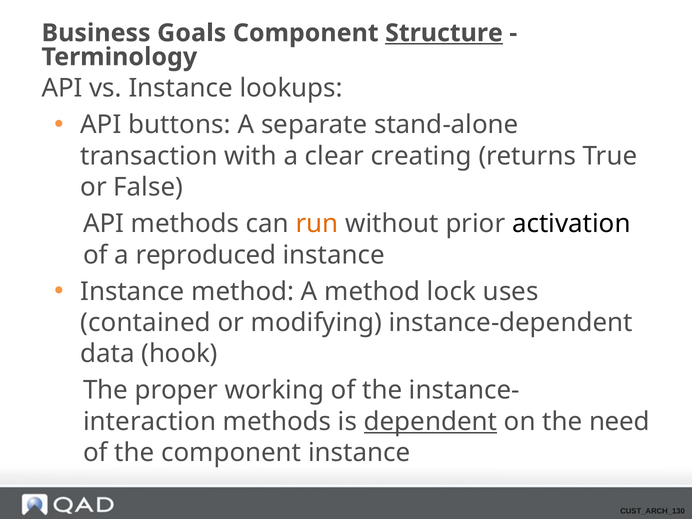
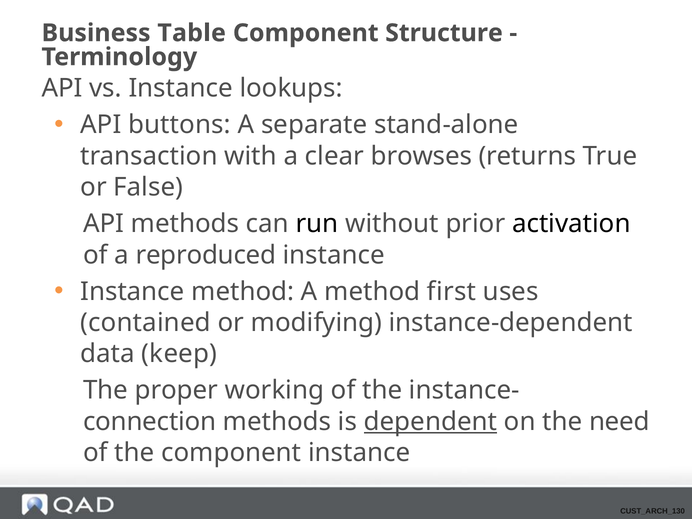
Goals: Goals -> Table (192, 33)
Structure underline: present -> none (444, 33)
creating: creating -> browses (421, 156)
run colour: orange -> black (317, 224)
lock: lock -> first (451, 292)
hook: hook -> keep (179, 354)
interaction: interaction -> connection (150, 422)
